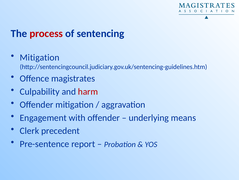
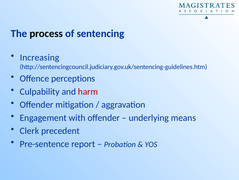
process colour: red -> black (46, 33)
Mitigation: Mitigation -> Increasing (40, 57)
magistrates: magistrates -> perceptions (73, 78)
